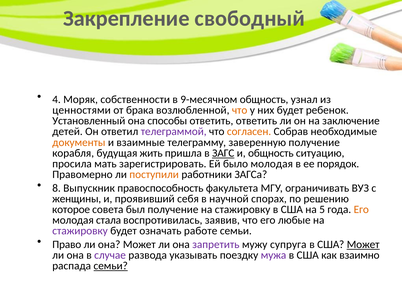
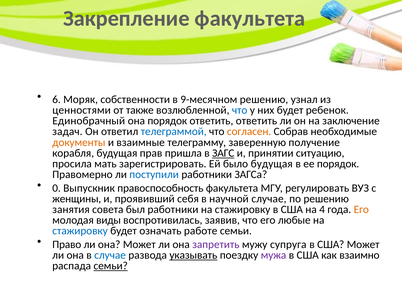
Закрепление свободный: свободный -> факультета (250, 18)
4: 4 -> 6 (57, 100)
9-месячном общность: общность -> решению (264, 100)
брака: брака -> также (140, 110)
что colour: orange -> blue (240, 110)
Установленный: Установленный -> Единобрачный (89, 121)
она способы: способы -> порядок (167, 121)
детей: детей -> задач (67, 132)
телеграммой colour: purple -> blue (174, 132)
жить: жить -> прав (151, 153)
и общность: общность -> принятии (271, 153)
было молодая: молодая -> будущая (272, 164)
поступили colour: orange -> blue (154, 175)
8: 8 -> 0 (57, 188)
ограничивать: ограничивать -> регулировать (317, 188)
научной спорах: спорах -> случае (269, 199)
которое: которое -> занятия (71, 210)
был получение: получение -> работники (173, 210)
5: 5 -> 4 (322, 210)
стала: стала -> виды (109, 221)
стажировку colour: purple -> blue (80, 231)
Может underline: present -> none (363, 245)
случае colour: purple -> blue (110, 256)
указывать underline: none -> present (193, 256)
